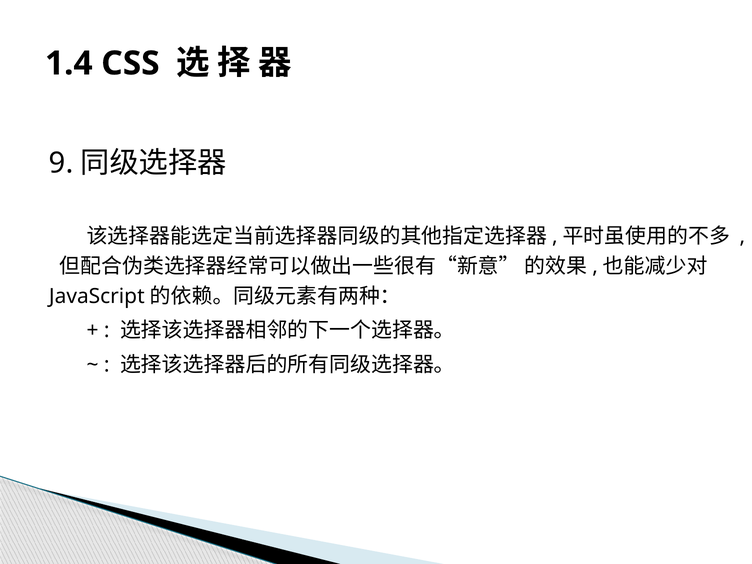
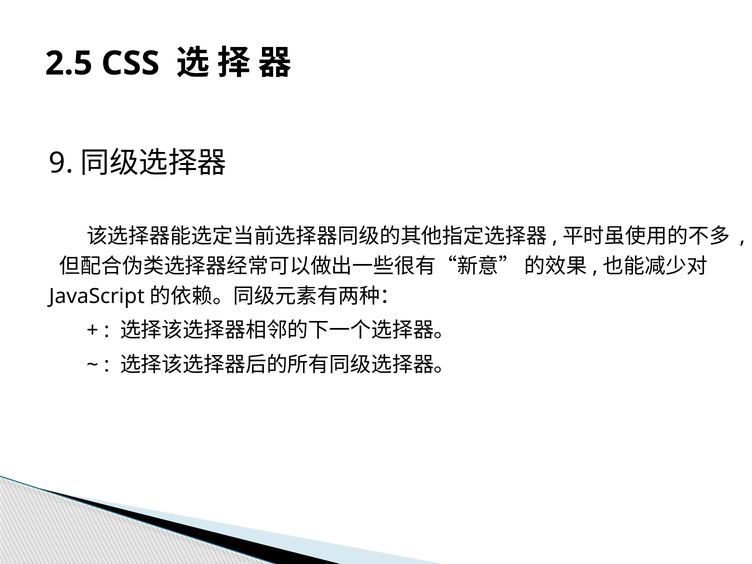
1.4: 1.4 -> 2.5 (69, 63)
